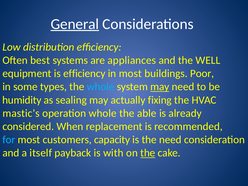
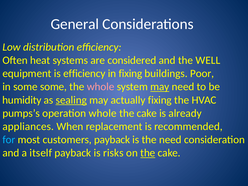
General underline: present -> none (75, 24)
best: best -> heat (40, 60)
appliances: appliances -> considered (132, 60)
in most: most -> fixing (130, 74)
some types: types -> some (54, 87)
whole colour: light blue -> pink (101, 87)
sealing underline: none -> present (71, 100)
mastic’s: mastic’s -> pumps’s (21, 113)
able: able -> cake (147, 113)
considered: considered -> appliances (28, 126)
customers capacity: capacity -> payback (112, 140)
with: with -> risks (113, 153)
